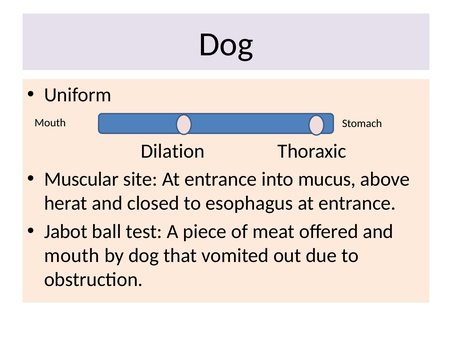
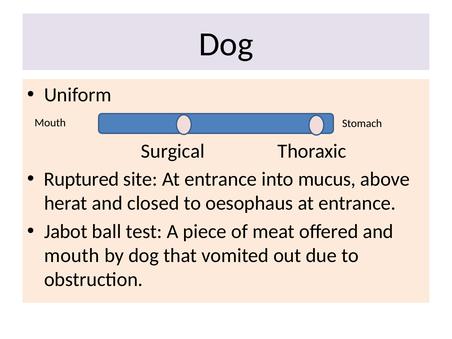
Dilation: Dilation -> Surgical (173, 151)
Muscular: Muscular -> Ruptured (81, 179)
esophagus: esophagus -> oesophaus (249, 203)
